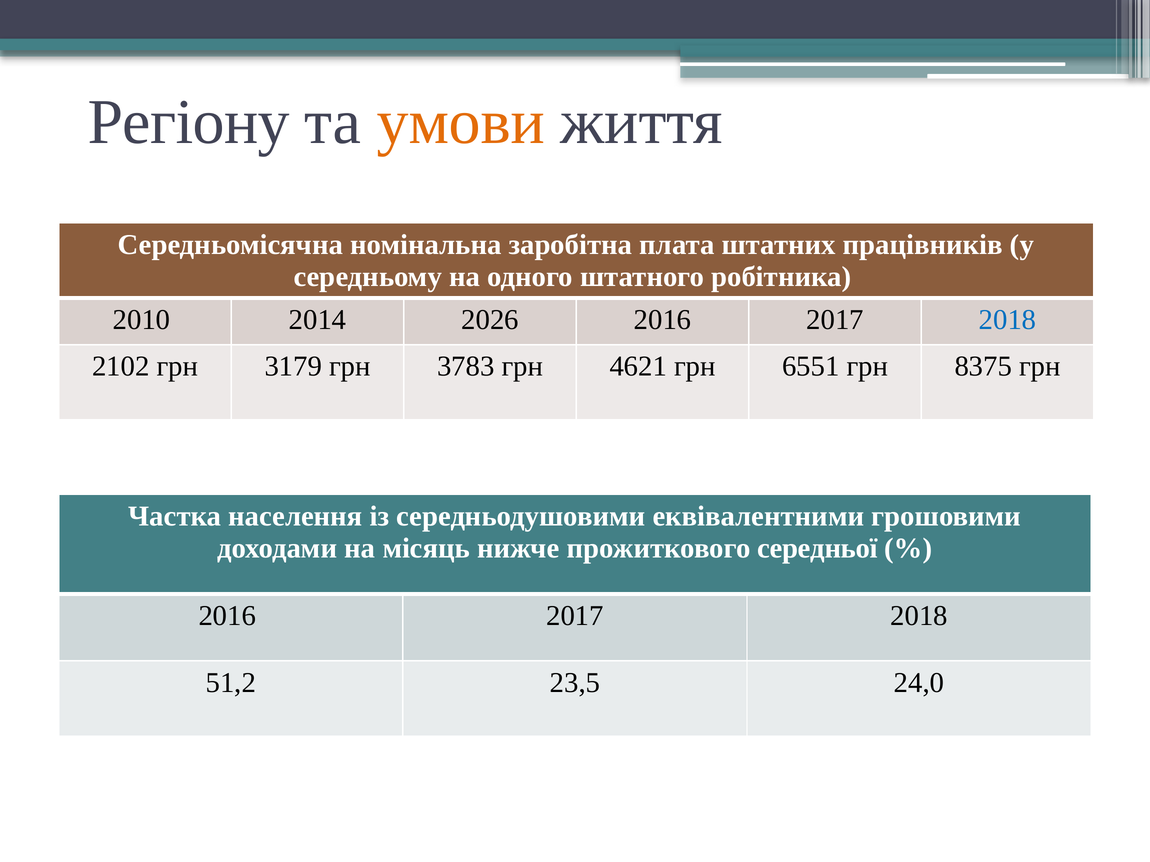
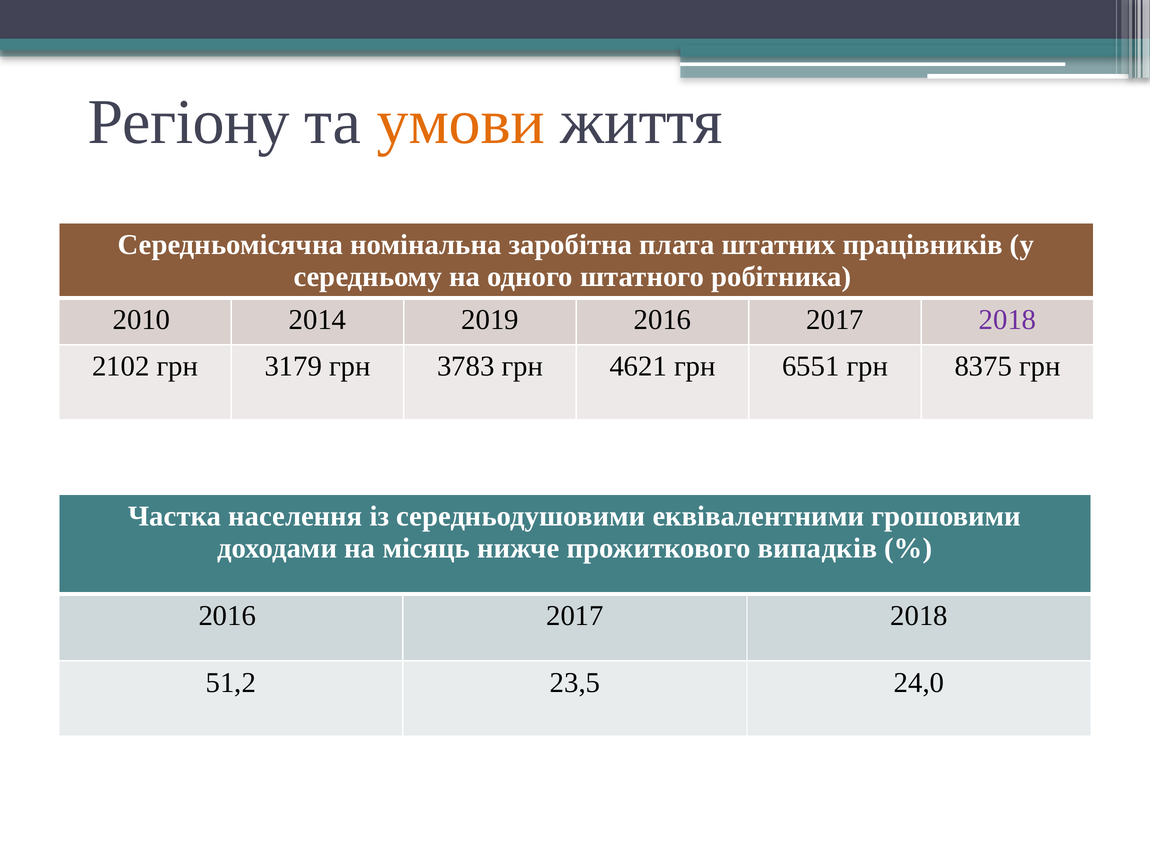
2026: 2026 -> 2019 (490, 320)
2018 colour: blue -> purple (1008, 320)
середньої: середньої -> випадків (817, 548)
